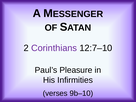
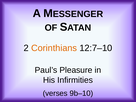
Corinthians colour: purple -> orange (54, 48)
